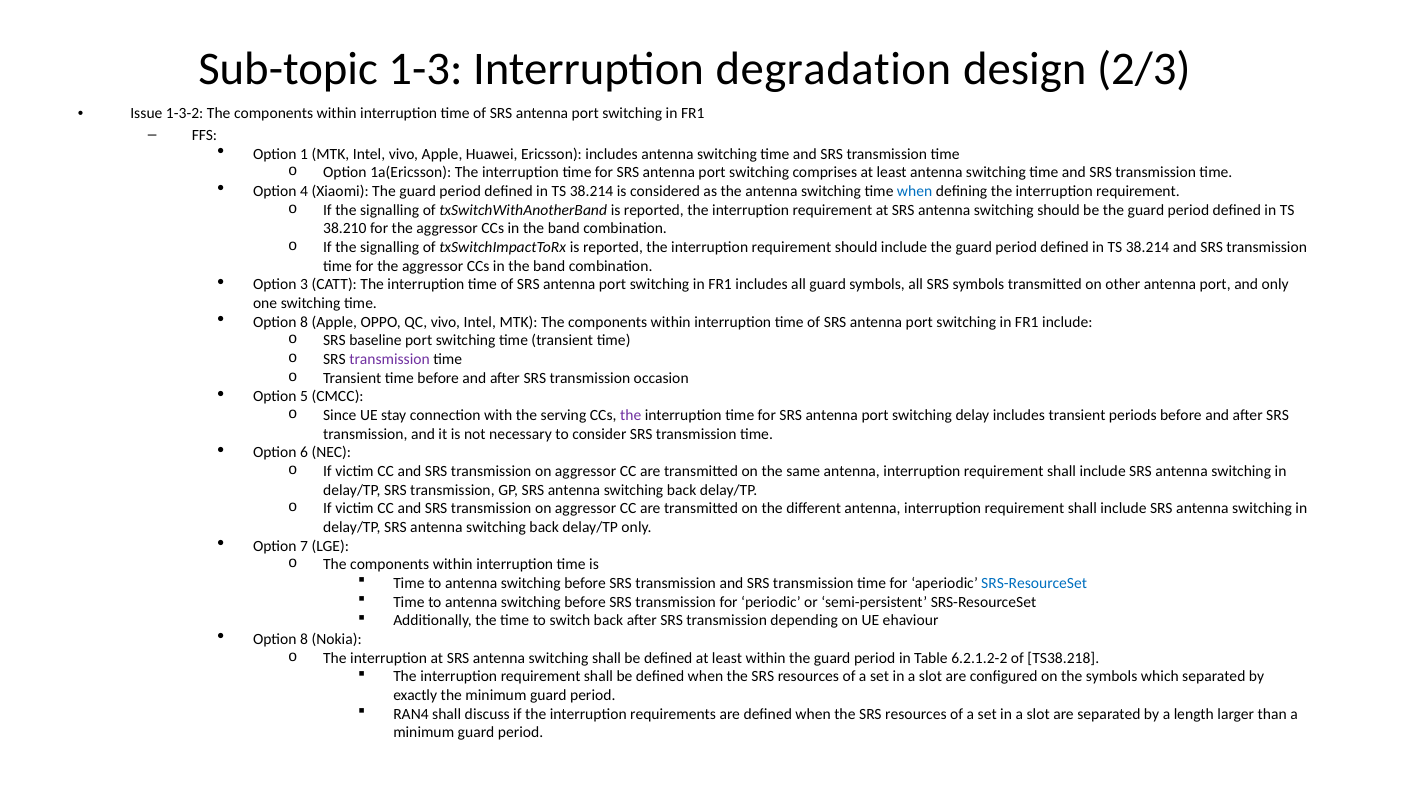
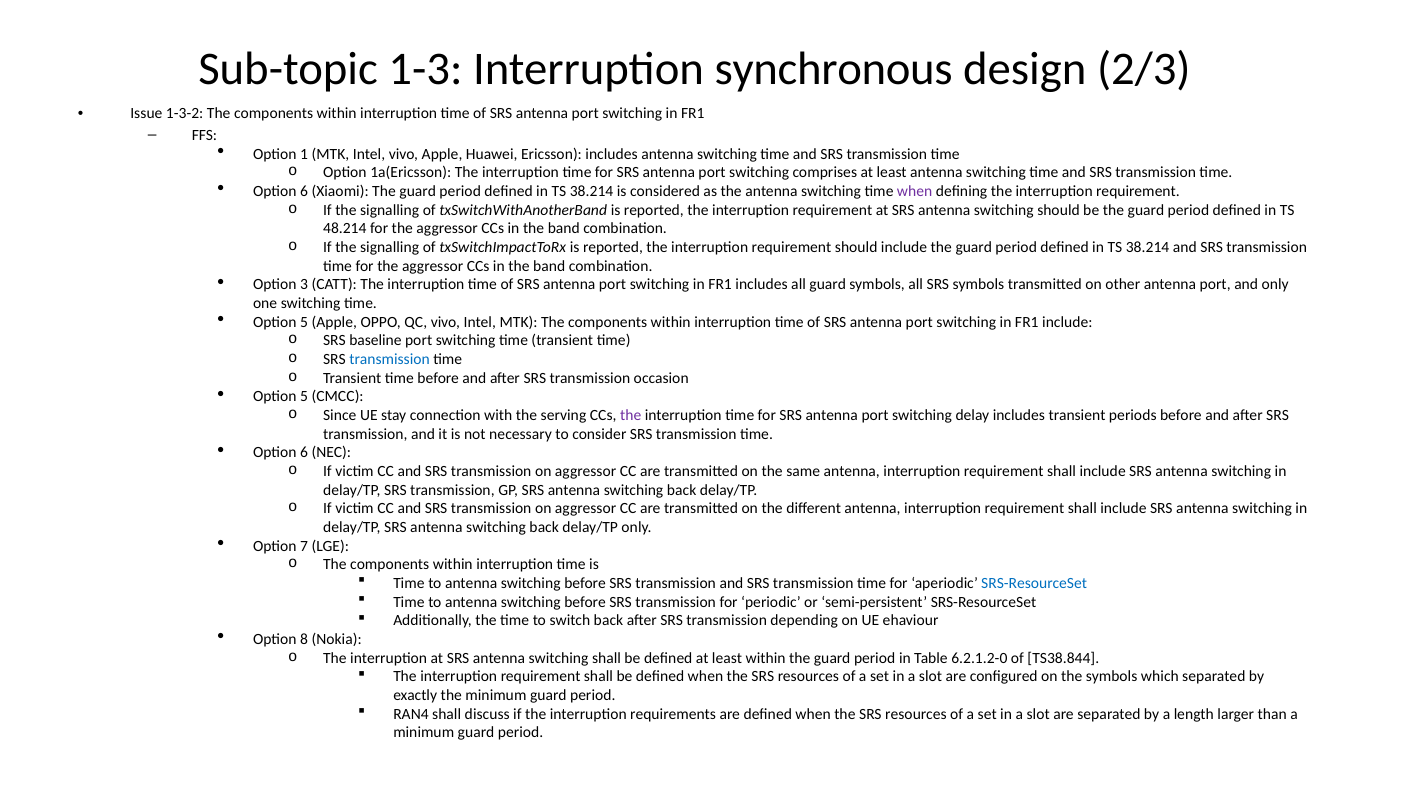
degradation: degradation -> synchronous (834, 69)
4: 4 -> 6 (304, 191)
when colour: blue -> purple (915, 191)
38.210: 38.210 -> 48.214 (345, 229)
8: 8 -> 5 (304, 322)
transmission colour: purple -> blue (390, 359)
6.2.1.2-2: 6.2.1.2-2 -> 6.2.1.2-0 (979, 658)
TS38.218: TS38.218 -> TS38.844 (1063, 658)
